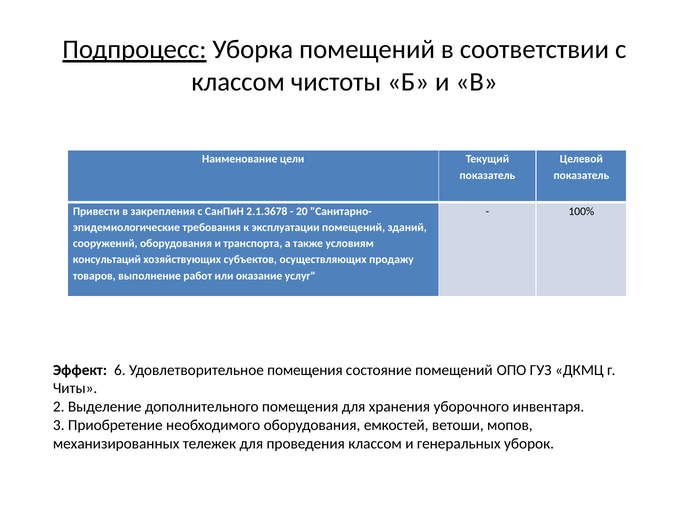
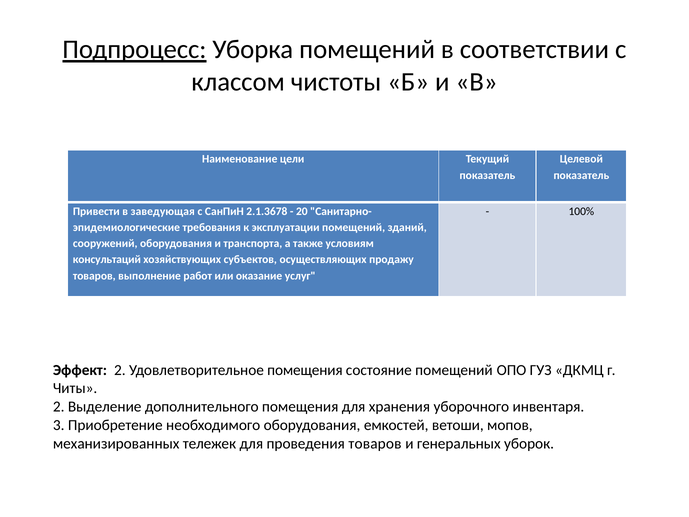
закрепления: закрепления -> заведующая (163, 211)
Эффект 6: 6 -> 2 (120, 370)
проведения классом: классом -> товаров (375, 443)
